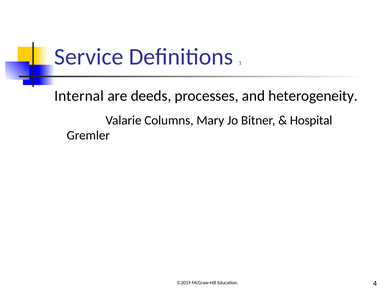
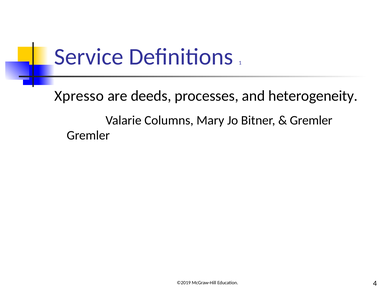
Internal: Internal -> Xpresso (79, 96)
Hospital: Hospital -> Gremler (311, 120)
